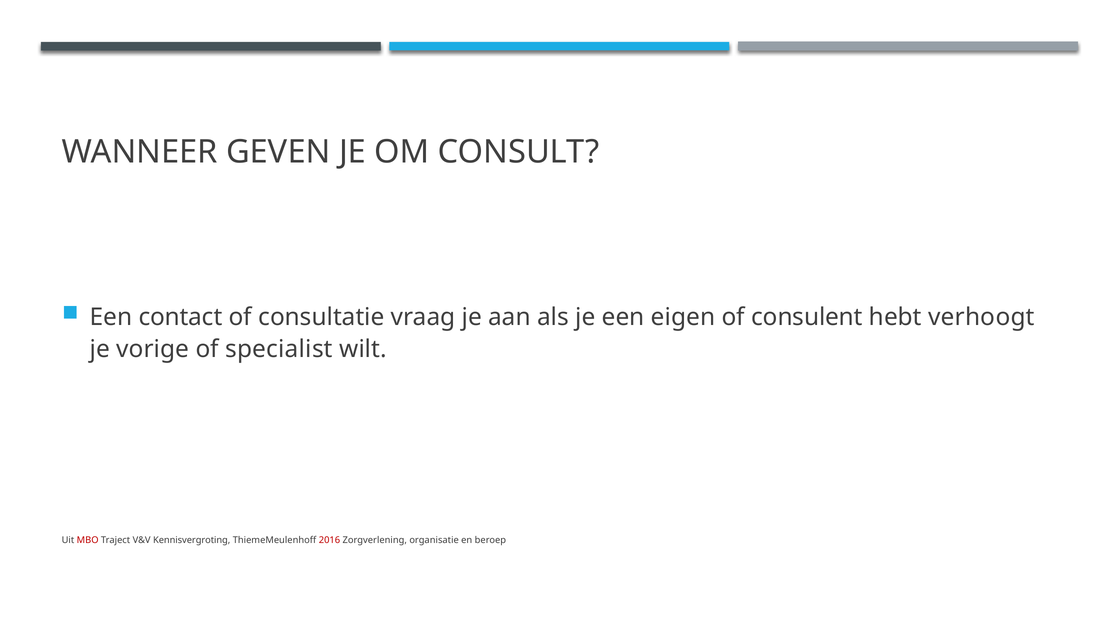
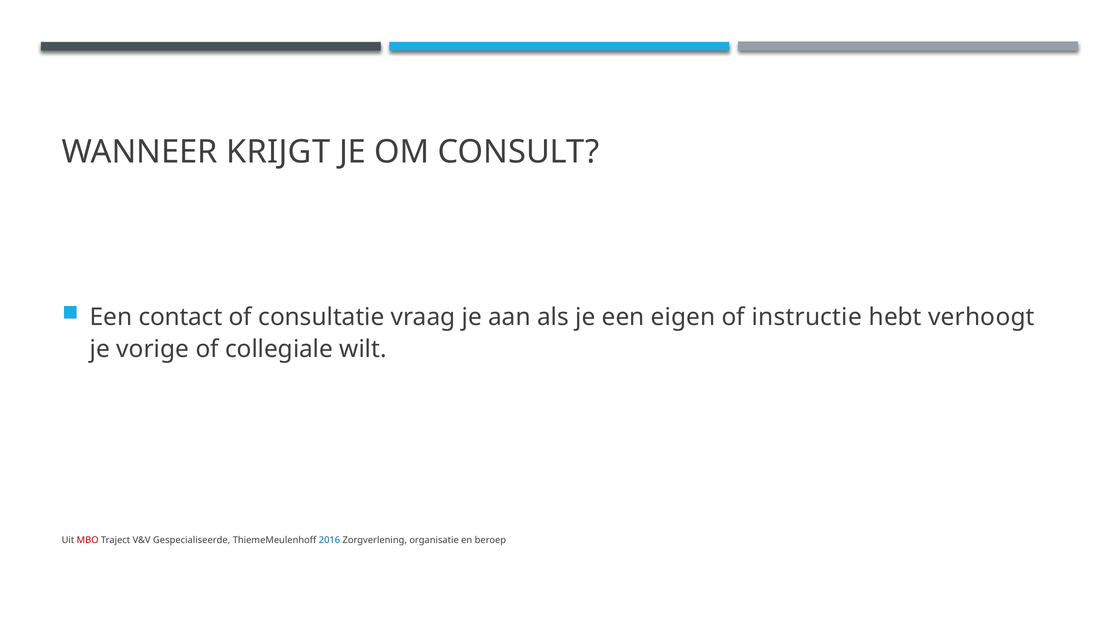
GEVEN: GEVEN -> KRIJGT (278, 152)
consulent: consulent -> instructie (807, 317)
specialist: specialist -> collegiale (279, 350)
Kennisvergroting: Kennisvergroting -> Gespecialiseerde (192, 541)
2016 colour: red -> blue (329, 541)
